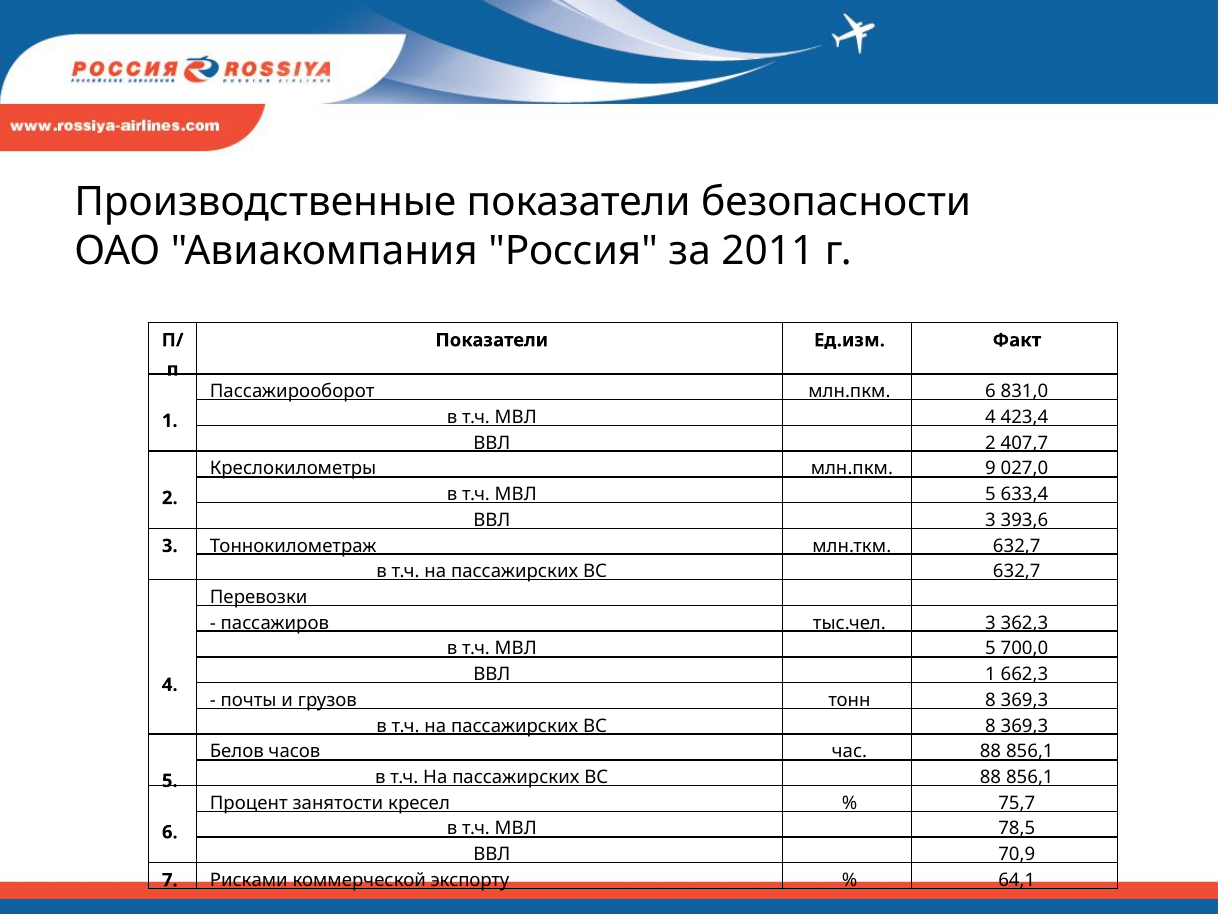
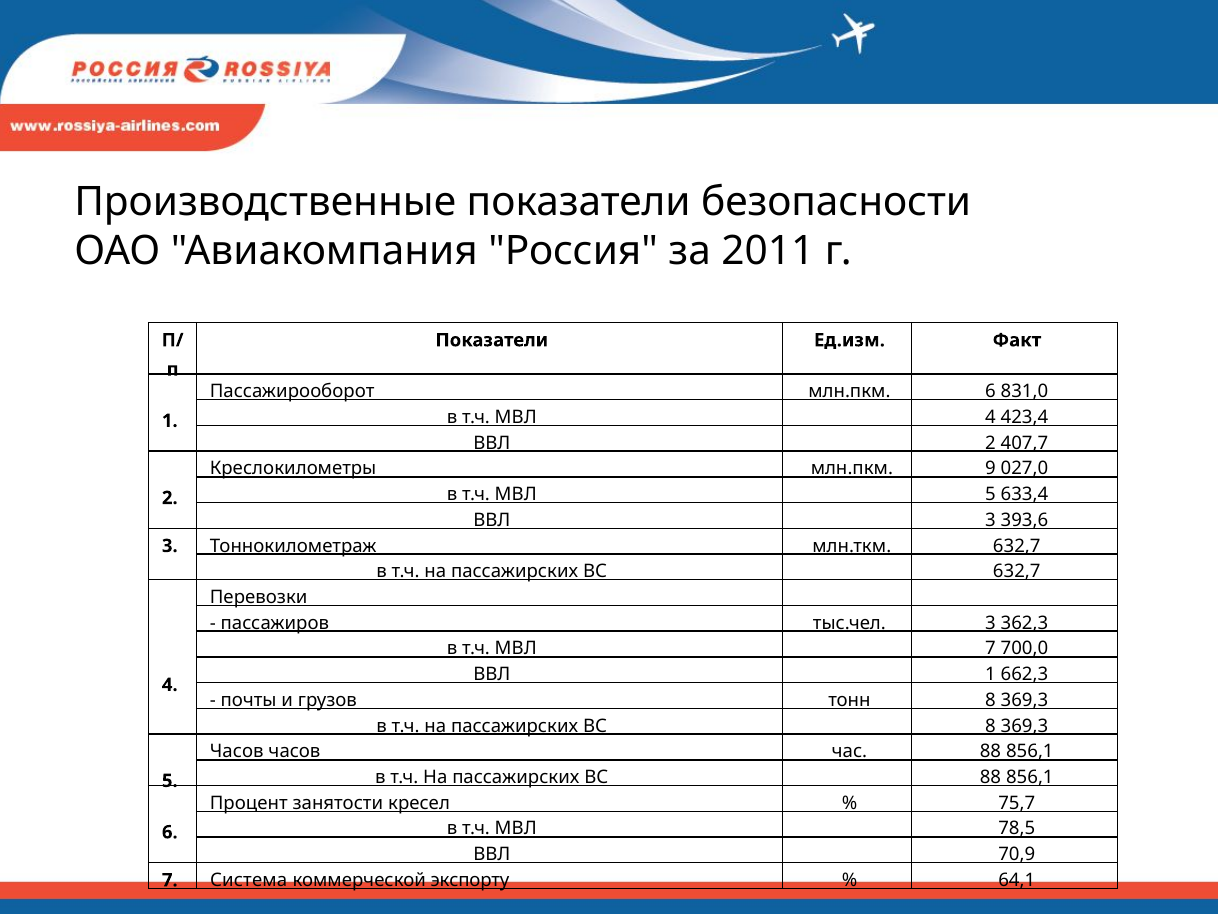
5: 5 -> 7 (991, 648)
Белов: Белов -> Часов (237, 751)
Рисками: Рисками -> Система (249, 880)
